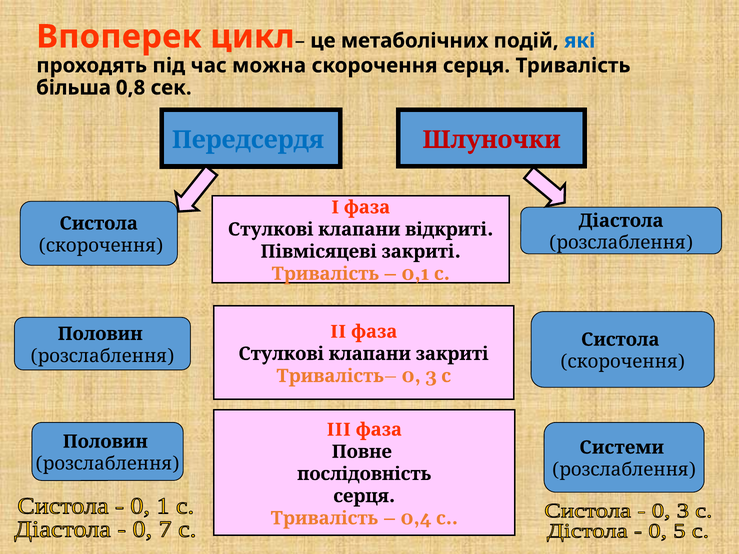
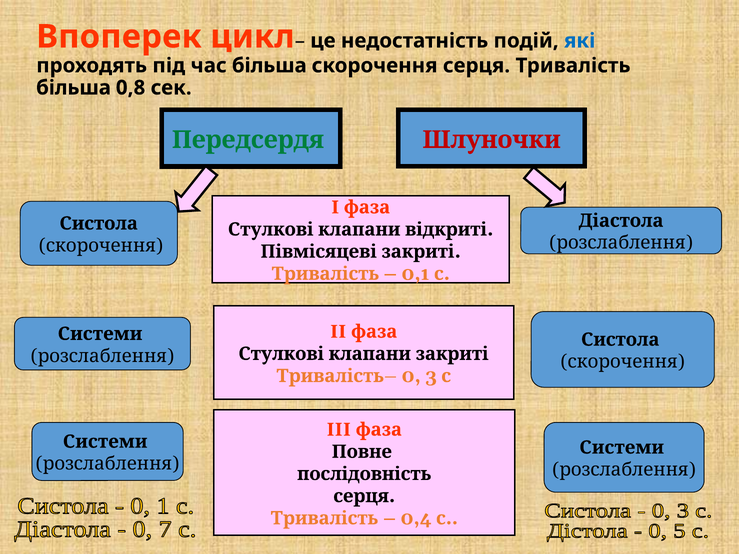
метаболічних: метаболічних -> недостатність (415, 41)
час можна: можна -> більша (269, 66)
Передсердя colour: blue -> green (248, 140)
Половин: Половин -> Системи (100, 334)
Половин: Половин -> Системи (105, 442)
